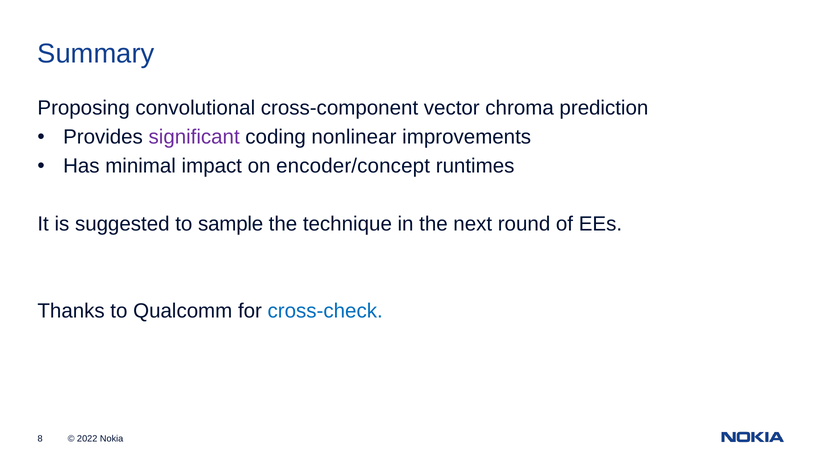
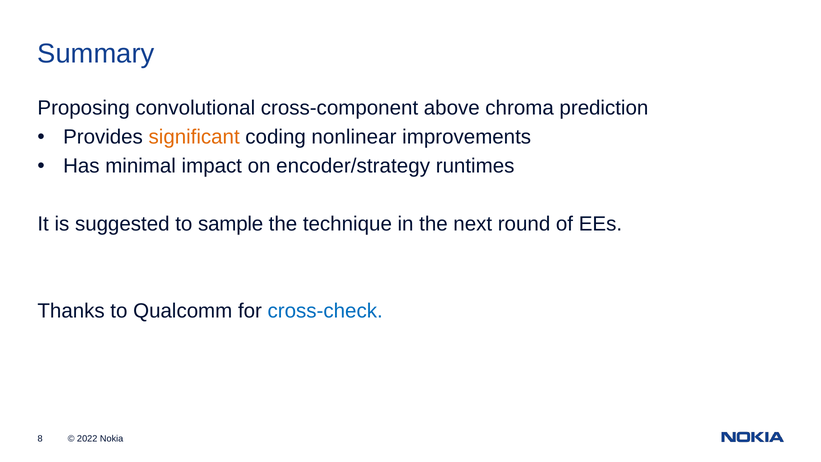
vector: vector -> above (452, 108)
significant colour: purple -> orange (194, 137)
encoder/concept: encoder/concept -> encoder/strategy (353, 166)
